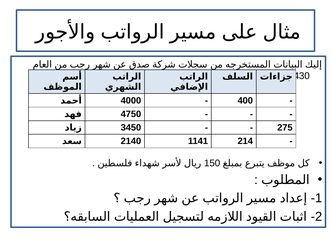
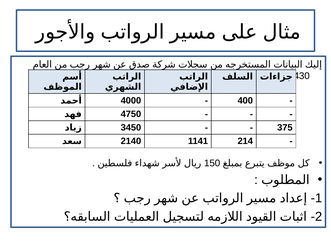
275: 275 -> 375 (285, 128)
